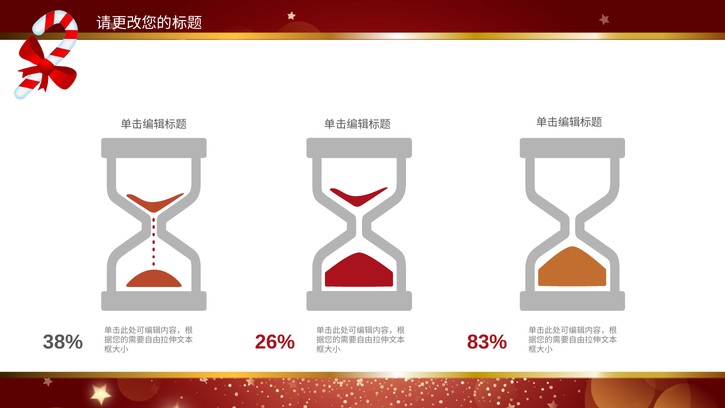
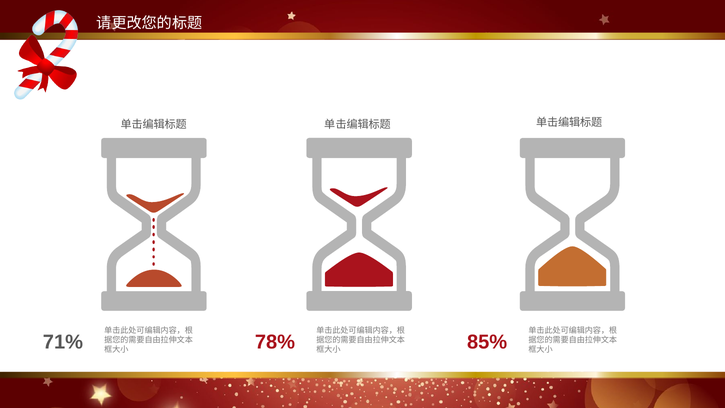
38%: 38% -> 71% (63, 342)
26%: 26% -> 78% (275, 342)
83%: 83% -> 85% (487, 342)
